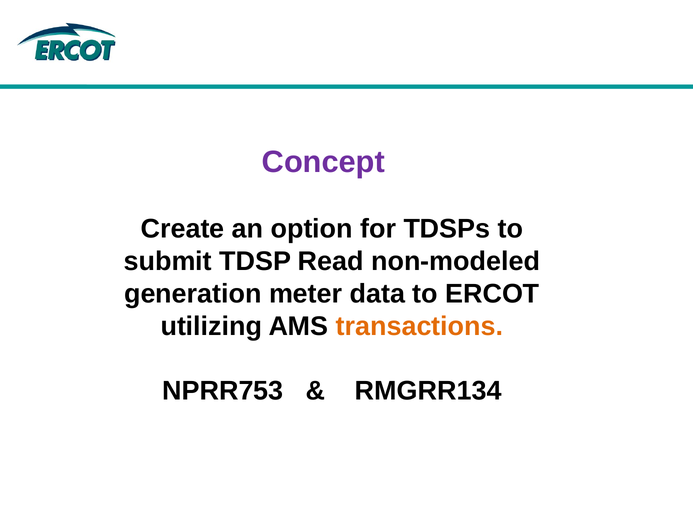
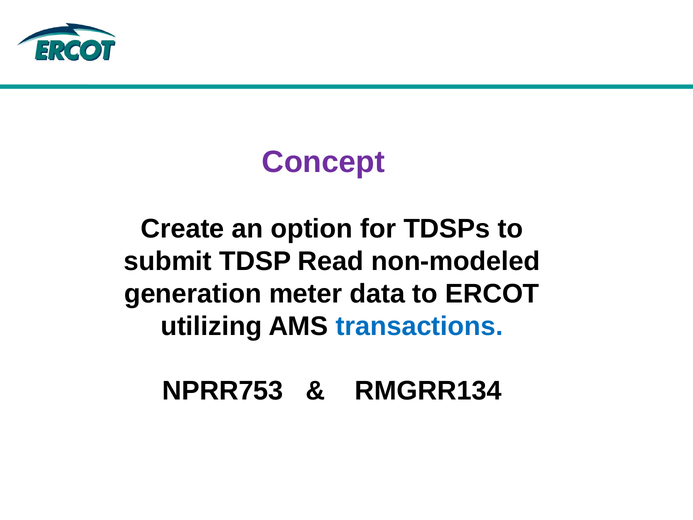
transactions colour: orange -> blue (419, 326)
